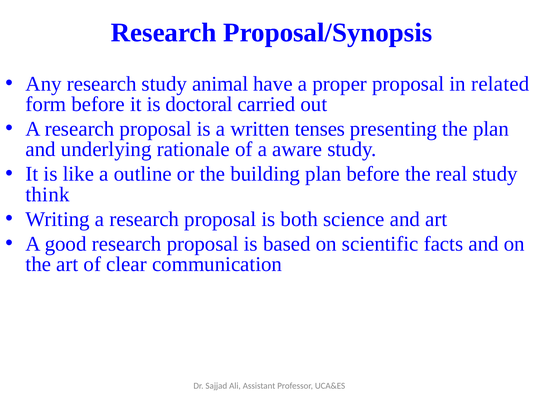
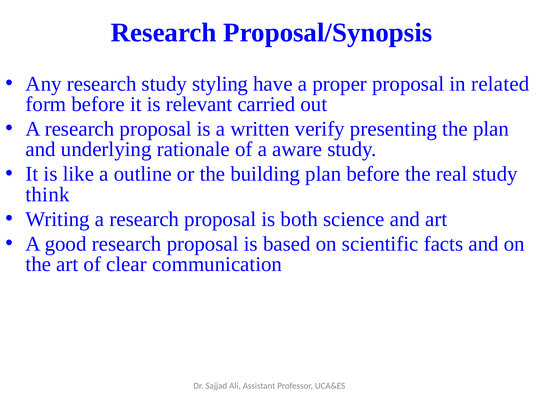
animal: animal -> styling (220, 84)
doctoral: doctoral -> relevant (199, 104)
tenses: tenses -> verify (320, 129)
